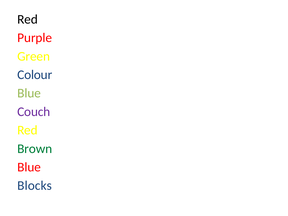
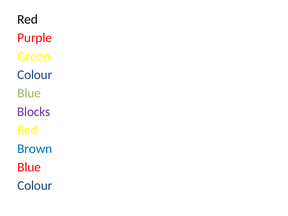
Couch: Couch -> Blocks (34, 112)
Brown colour: green -> blue (35, 149)
Blocks: Blocks -> Colour (35, 186)
